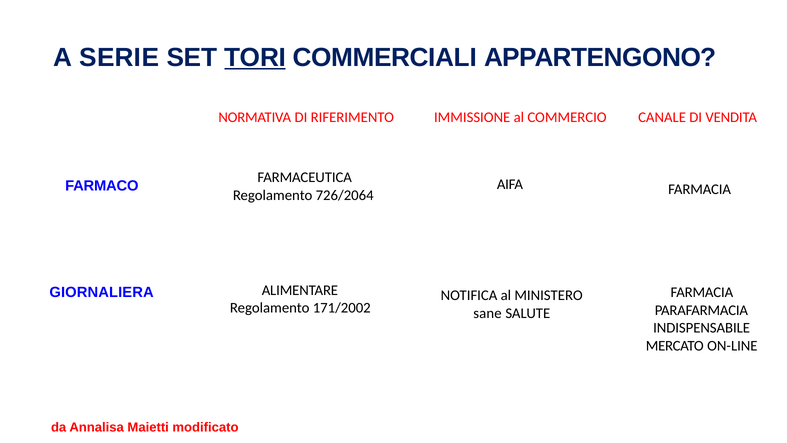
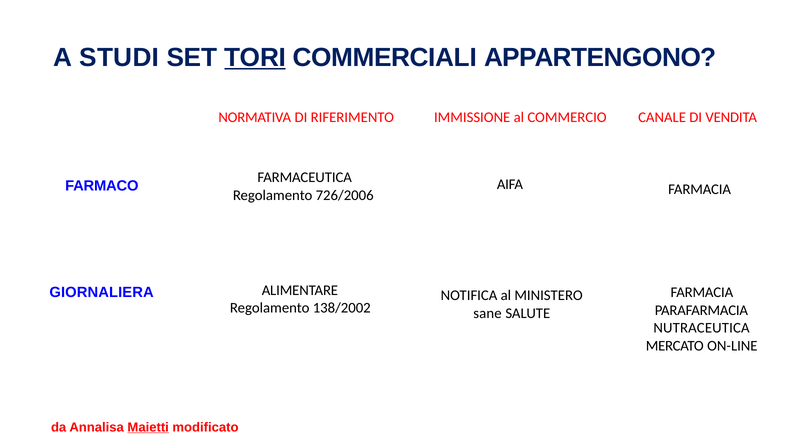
SERIE: SERIE -> STUDI (119, 58)
726/2064: 726/2064 -> 726/2006 (345, 195)
171/2002: 171/2002 -> 138/2002 (342, 308)
INDISPENSABILE: INDISPENSABILE -> NUTRACEUTICA (702, 328)
Maietti underline: none -> present (148, 427)
